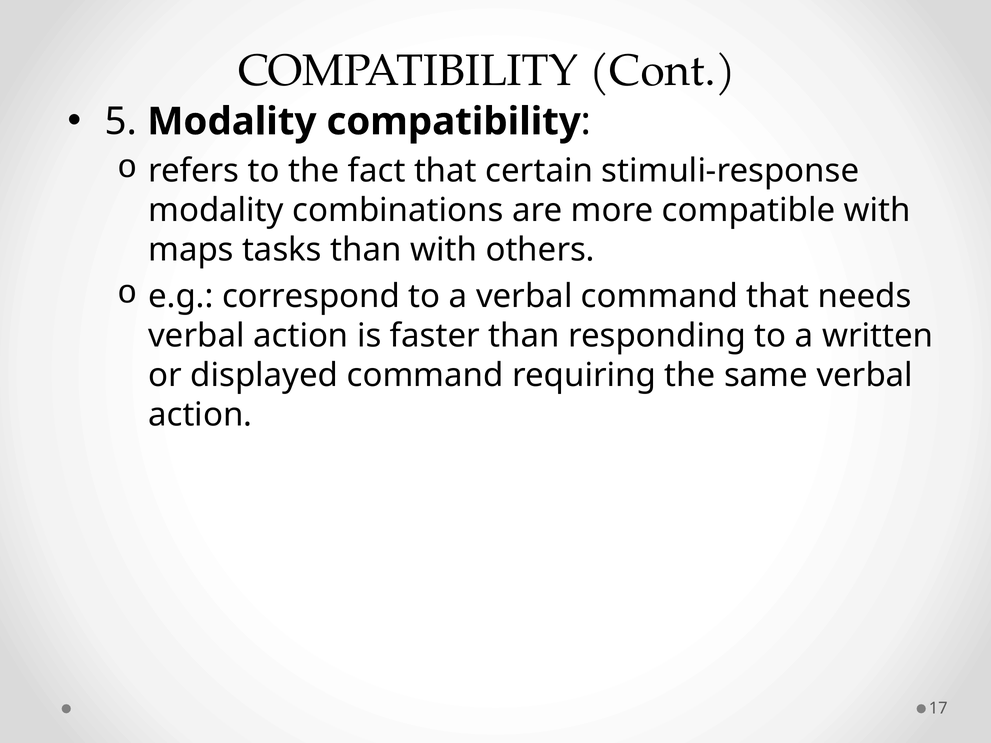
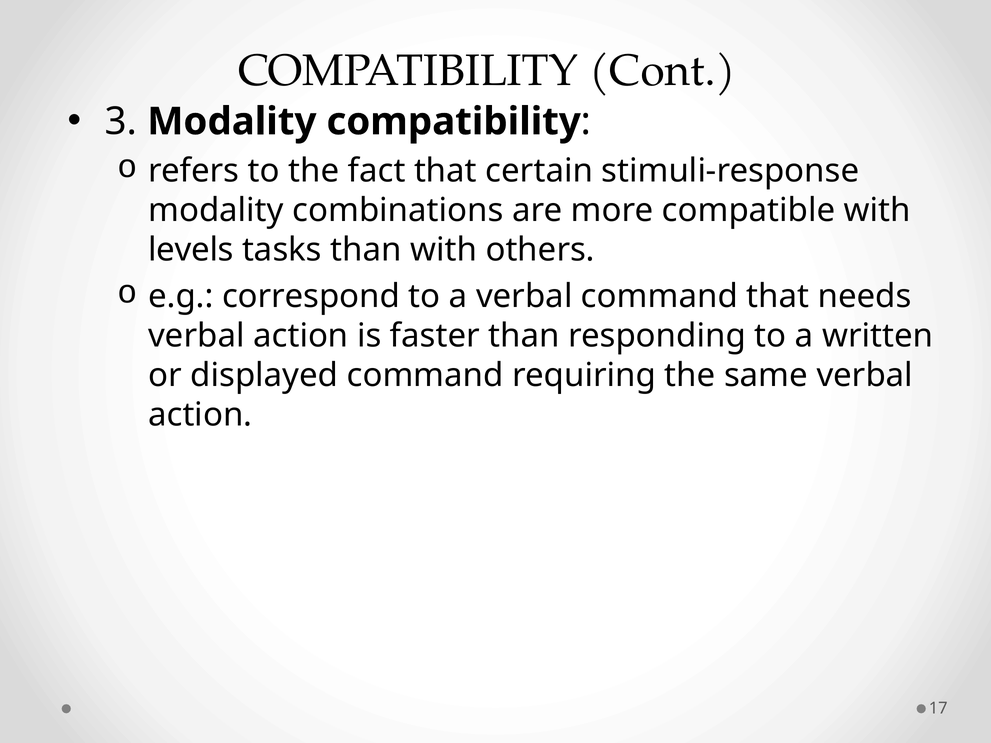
5: 5 -> 3 (121, 122)
maps: maps -> levels (191, 250)
